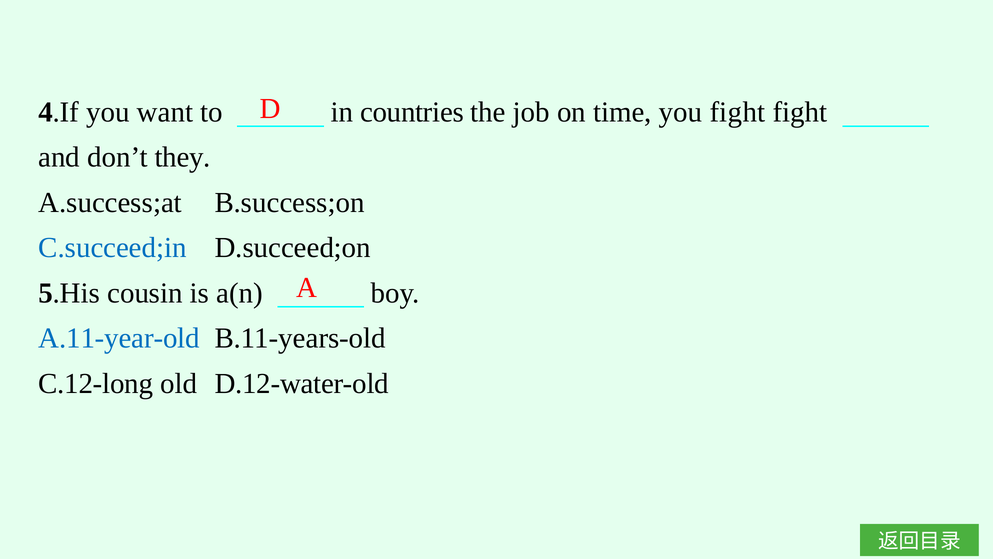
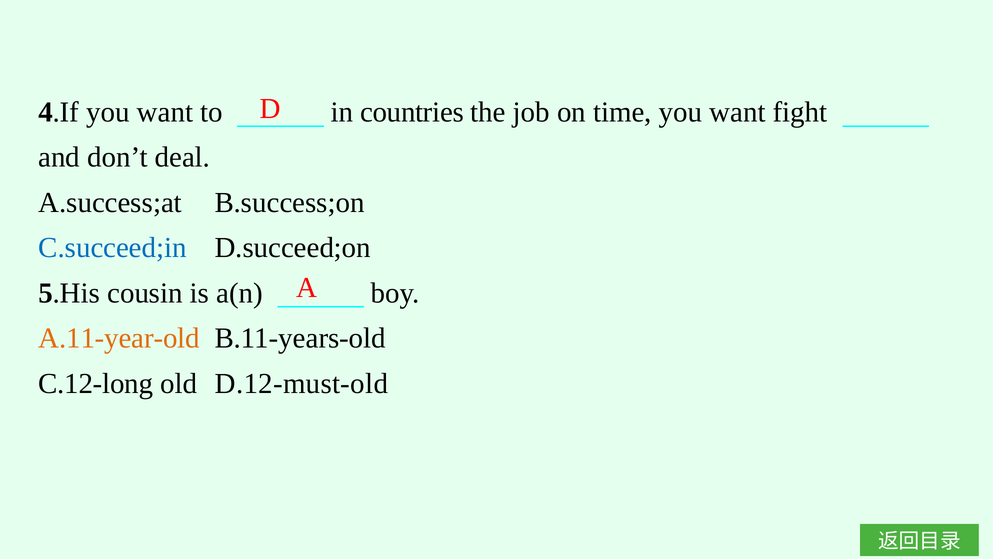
time you fight: fight -> want (738, 112)
they: they -> deal (183, 157)
A.11-year-old colour: blue -> orange (119, 338)
D.12-water-old: D.12-water-old -> D.12-must-old (301, 383)
